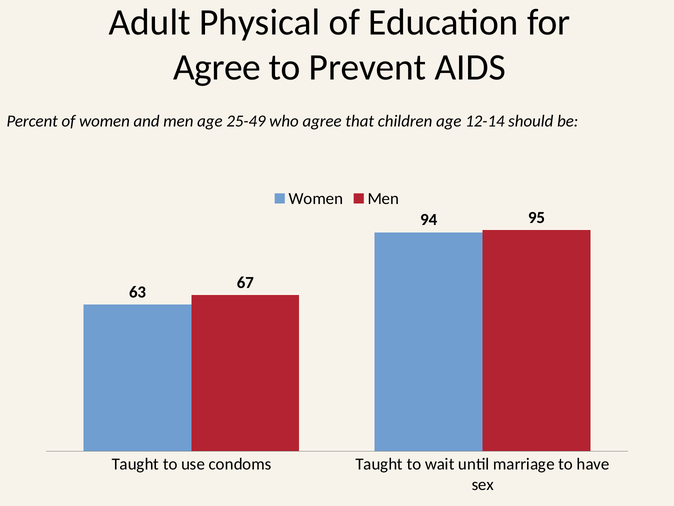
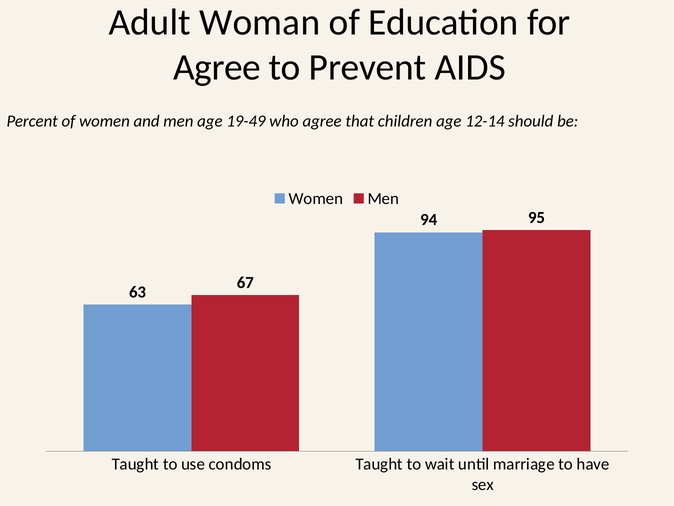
Physical: Physical -> Woman (260, 22)
25-49: 25-49 -> 19-49 (246, 121)
